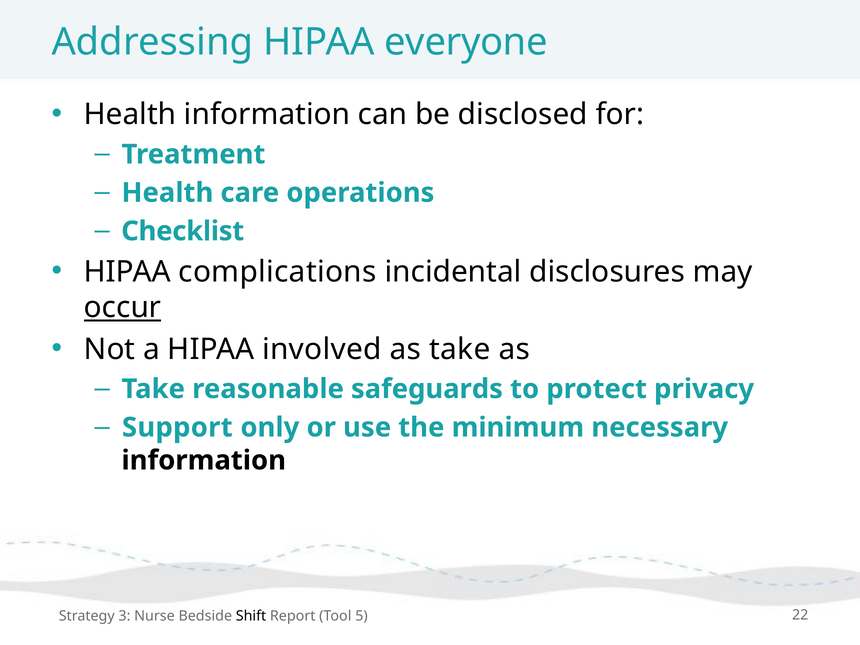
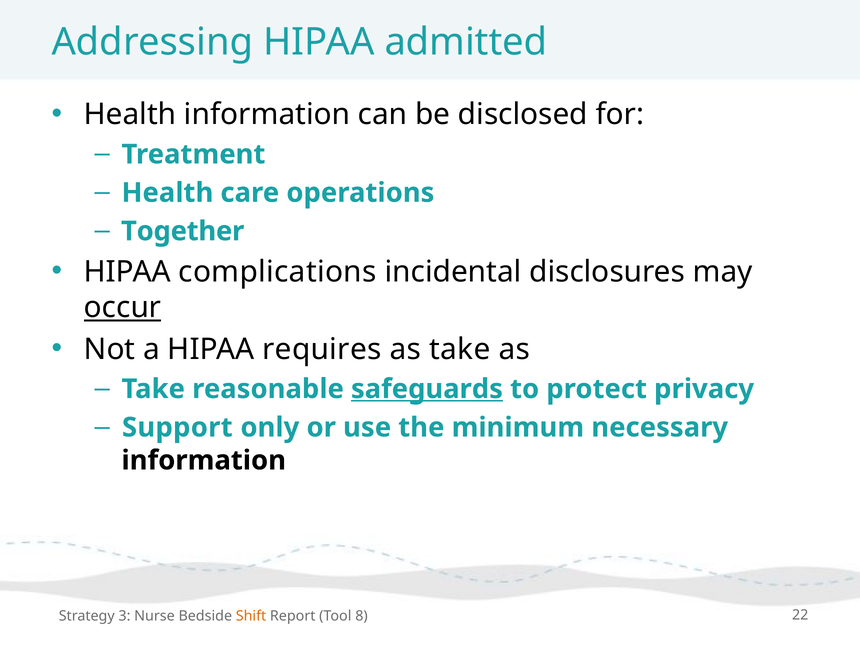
everyone: everyone -> admitted (466, 42)
Checklist: Checklist -> Together (183, 231)
involved: involved -> requires (322, 349)
safeguards underline: none -> present (427, 389)
Shift colour: black -> orange (251, 616)
5: 5 -> 8 (362, 616)
